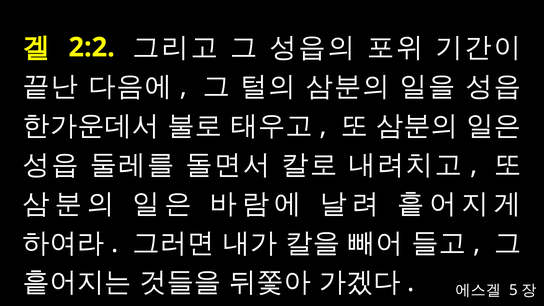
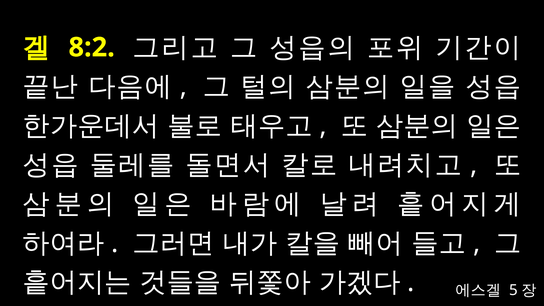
2:2: 2:2 -> 8:2 (92, 47)
